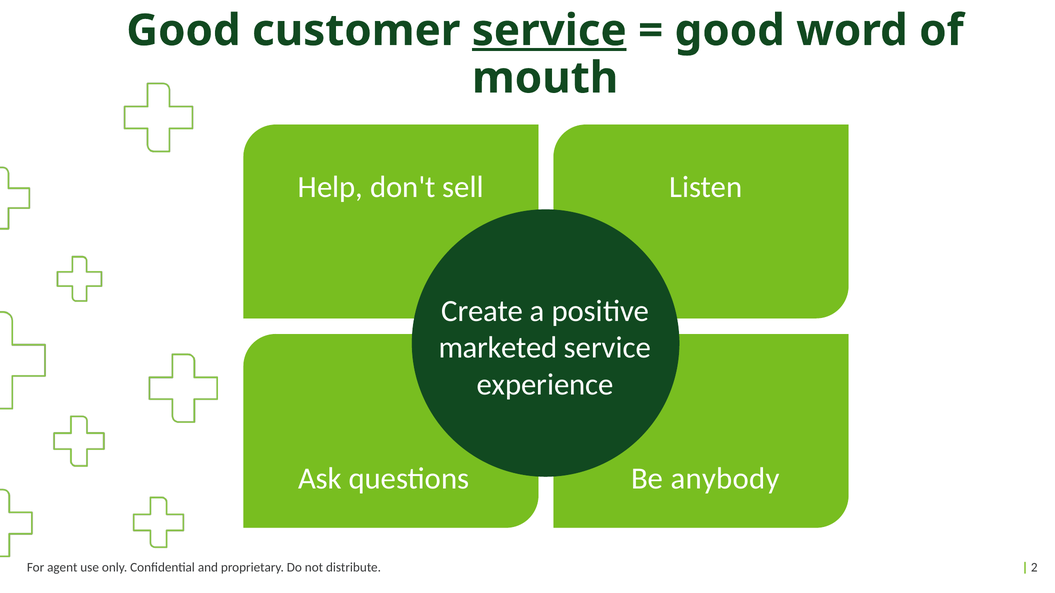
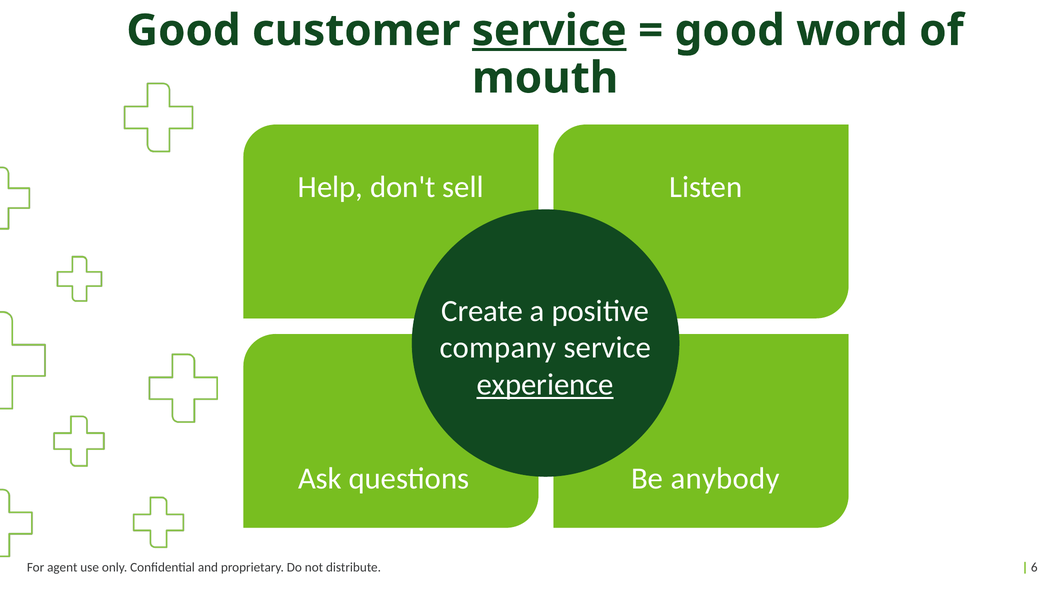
marketed: marketed -> company (498, 348)
experience underline: none -> present (545, 385)
2: 2 -> 6 (1034, 568)
